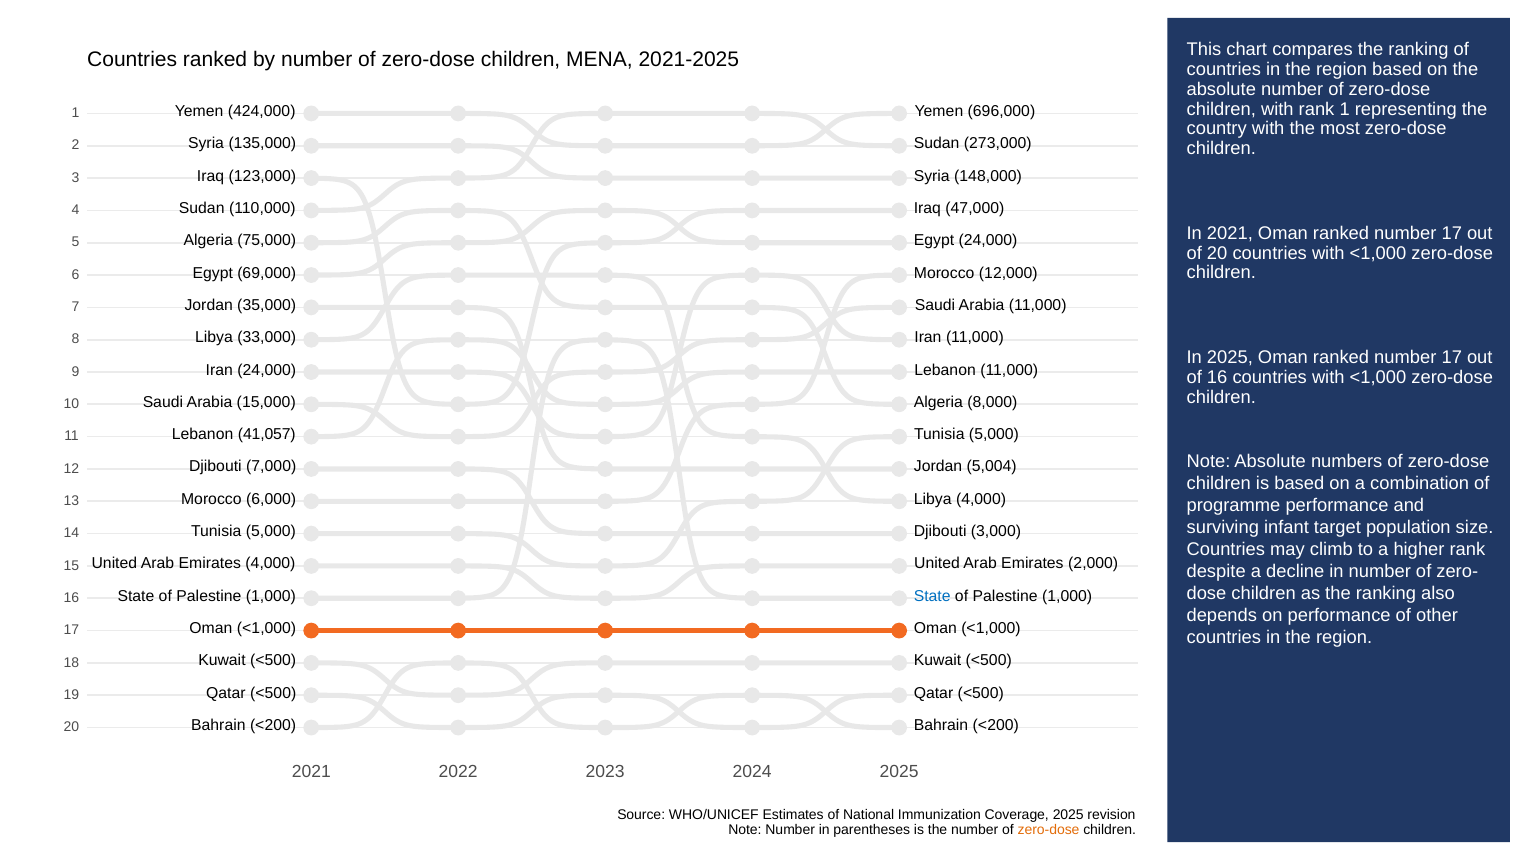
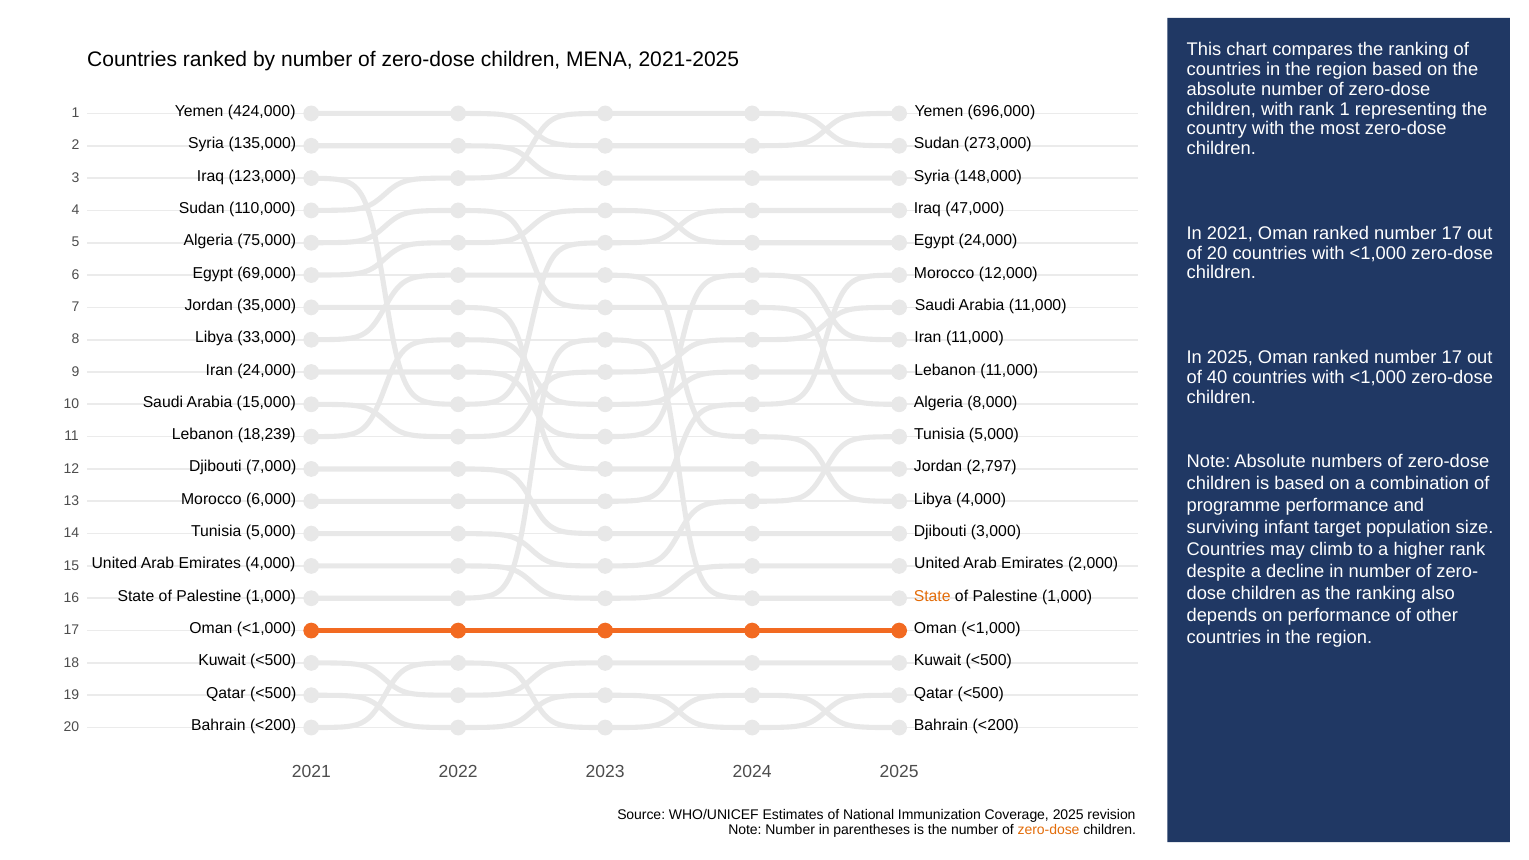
of 16: 16 -> 40 (1217, 377)
41,057: 41,057 -> 18,239 (267, 434)
5,004: 5,004 -> 2,797 (992, 467)
State colour: blue -> orange (932, 596)
